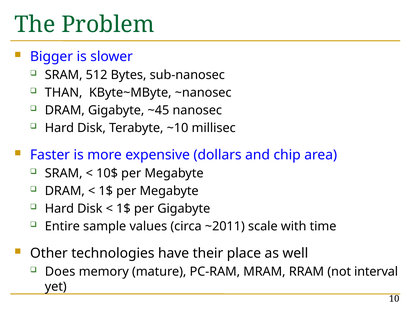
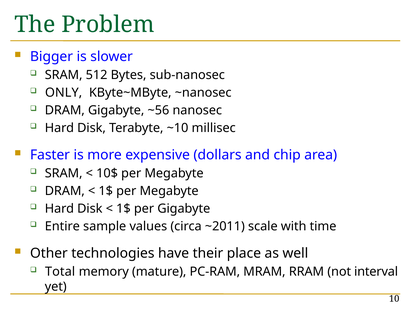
THAN: THAN -> ONLY (64, 92)
~45: ~45 -> ~56 (158, 110)
Does: Does -> Total (60, 271)
